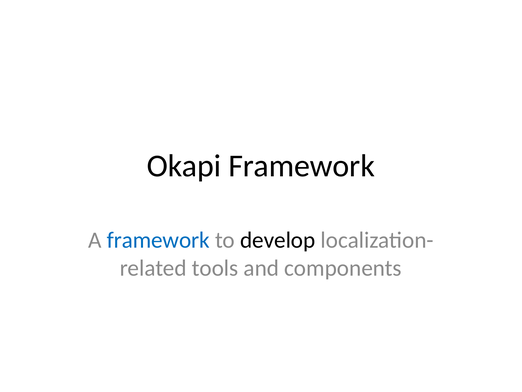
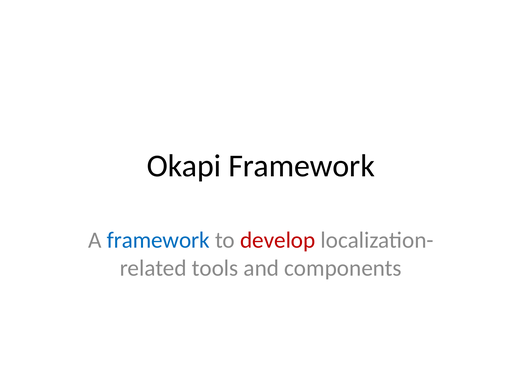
develop colour: black -> red (278, 240)
